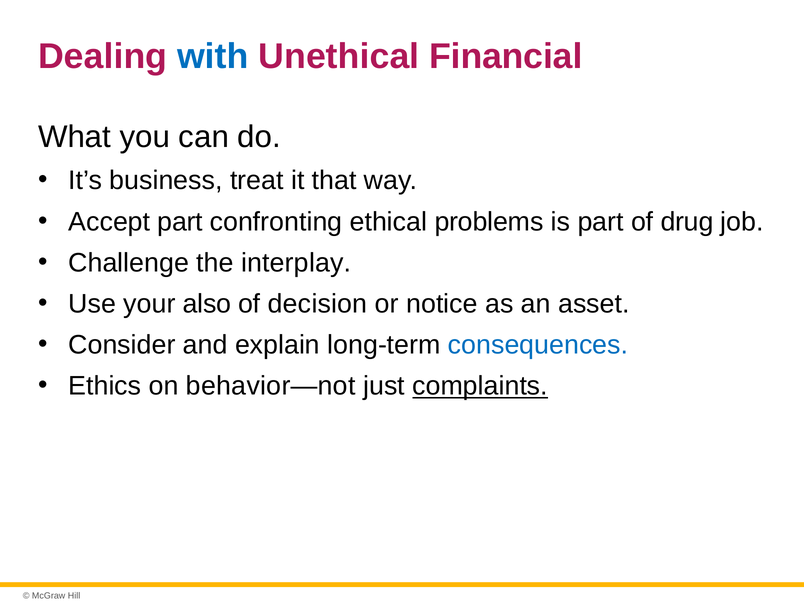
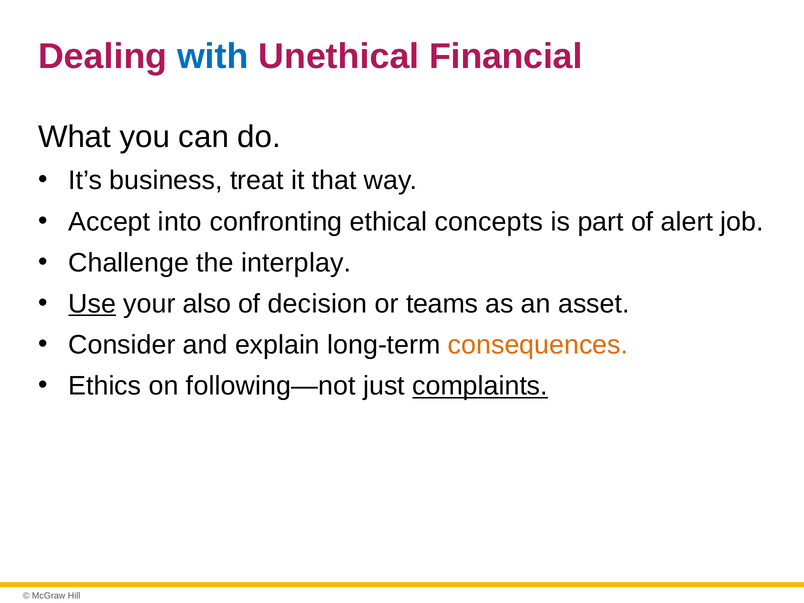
Accept part: part -> into (180, 222)
problems: problems -> concepts (489, 222)
drug: drug -> alert (687, 222)
Use underline: none -> present (92, 304)
notice: notice -> teams (442, 304)
consequences colour: blue -> orange (538, 345)
behavior—not: behavior—not -> following—not (271, 386)
